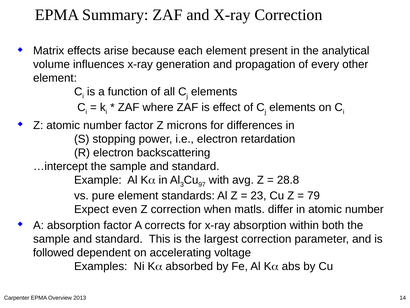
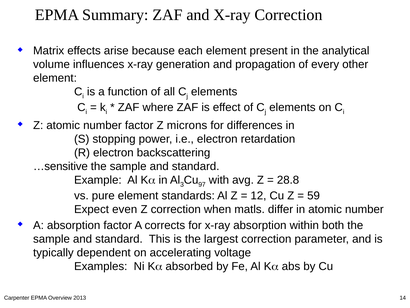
…intercept: …intercept -> …sensitive (60, 166)
23: 23 -> 12 (258, 195)
79: 79 -> 59 (314, 195)
followed: followed -> typically (53, 252)
